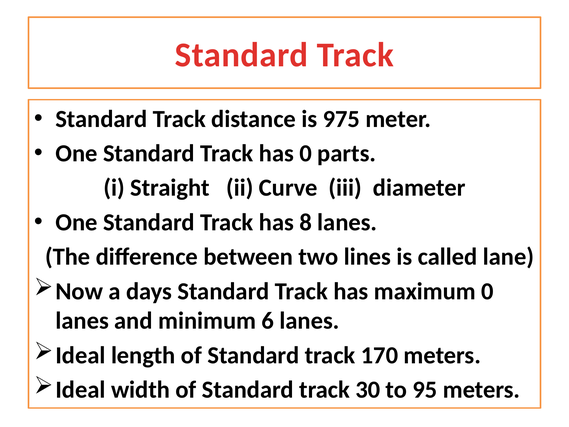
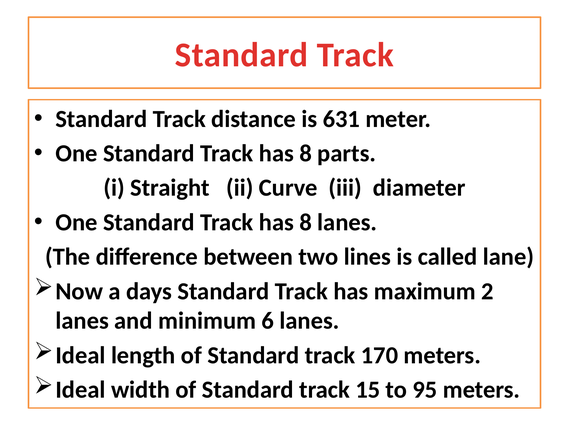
975: 975 -> 631 (341, 119)
0: 0 -> 8 (306, 153)
maximum 0: 0 -> 2 (488, 291)
30: 30 -> 15 (368, 390)
